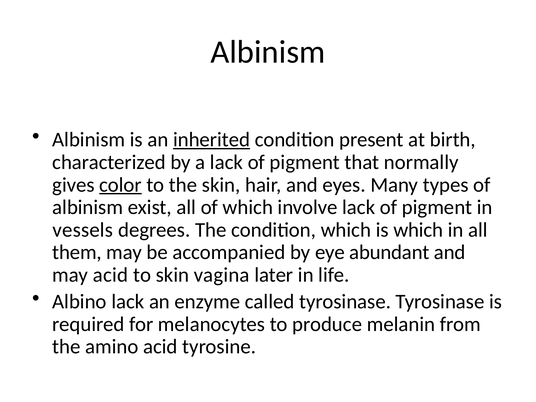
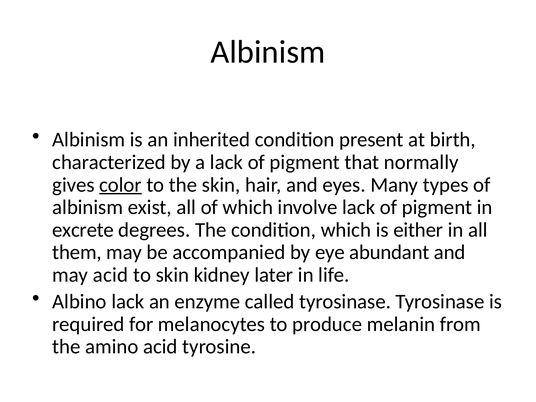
inherited underline: present -> none (212, 140)
vessels: vessels -> excrete (83, 230)
is which: which -> either (418, 230)
vagina: vagina -> kidney (222, 275)
